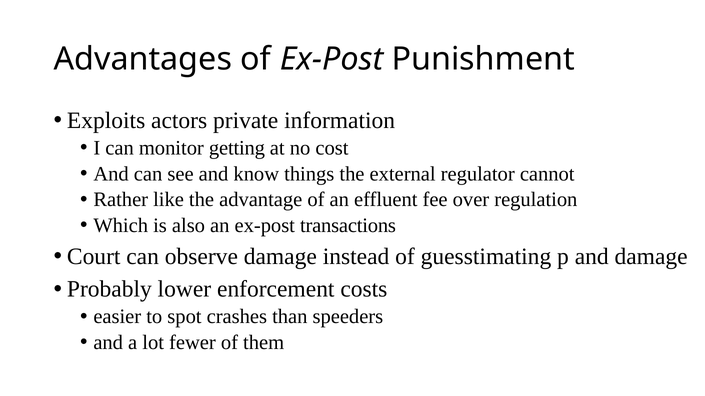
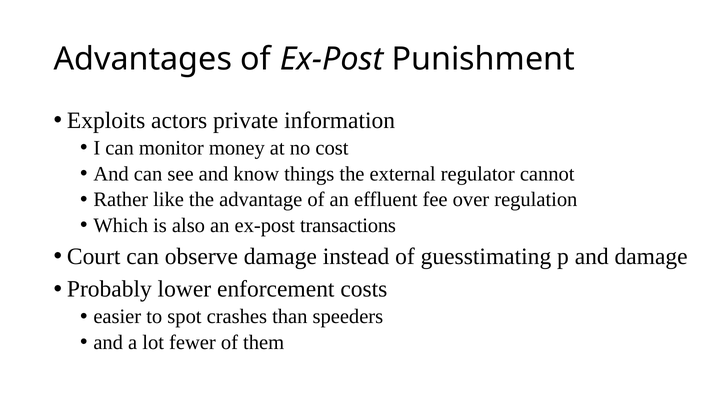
getting: getting -> money (237, 148)
